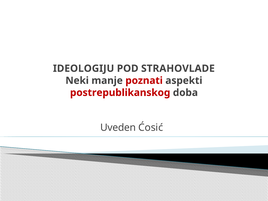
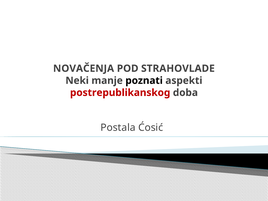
IDEOLOGIJU: IDEOLOGIJU -> NOVAČENJA (84, 68)
poznati colour: red -> black (144, 81)
Uveden: Uveden -> Postala (118, 128)
